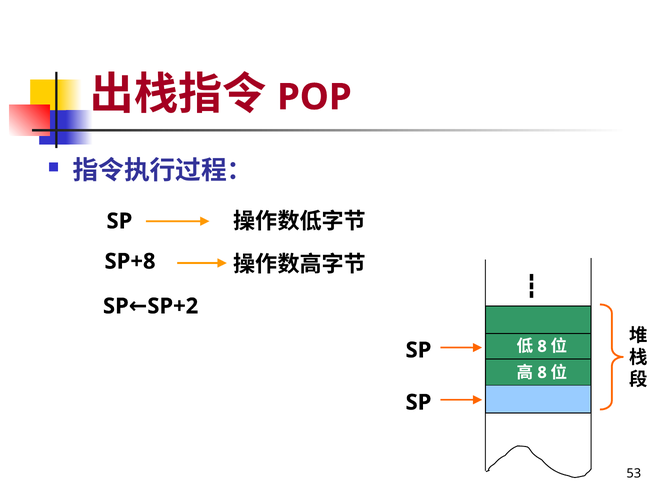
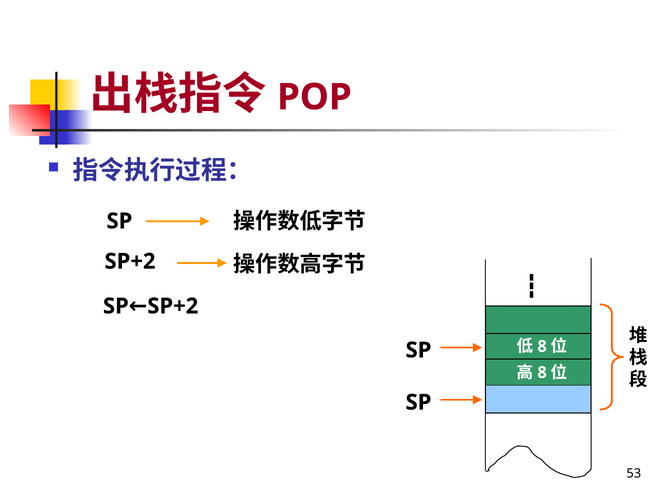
SP+8: SP+8 -> SP+2 (130, 261)
